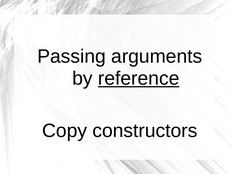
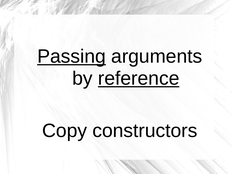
Passing underline: none -> present (72, 56)
